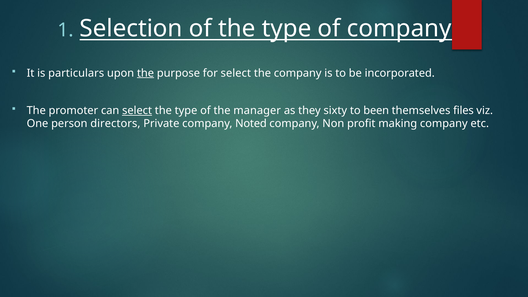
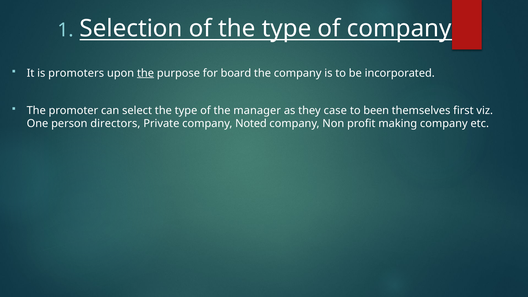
particulars: particulars -> promoters (76, 73)
for select: select -> board (236, 73)
select underline: present -> none (137, 110)
sixty: sixty -> case (335, 110)
files: files -> first (463, 110)
